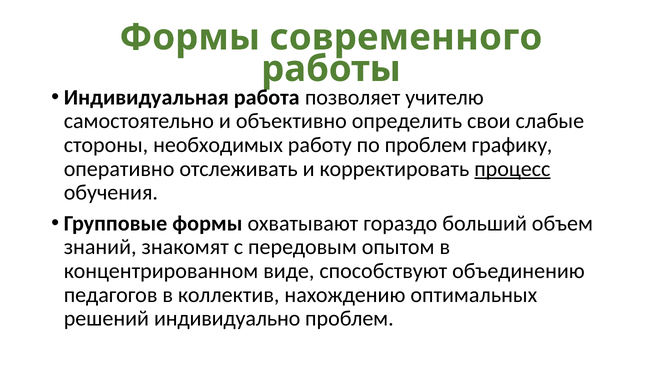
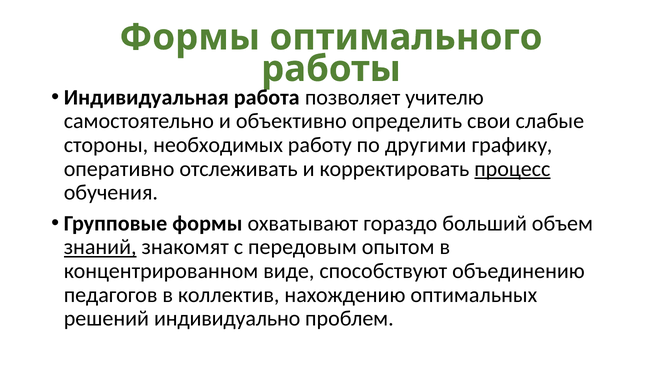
современного: современного -> оптимального (406, 37)
по проблем: проблем -> другими (426, 145)
знаний underline: none -> present (100, 247)
